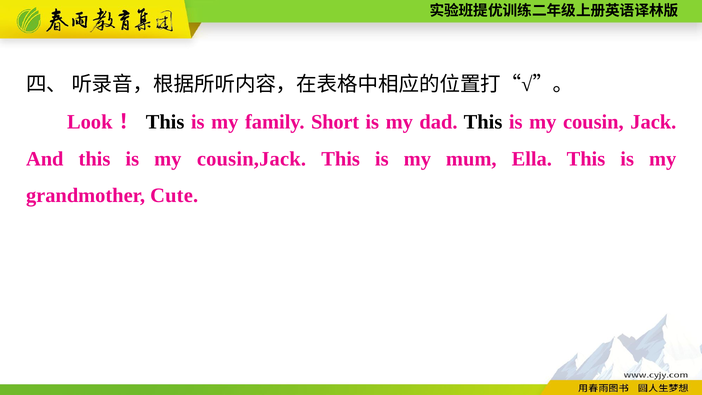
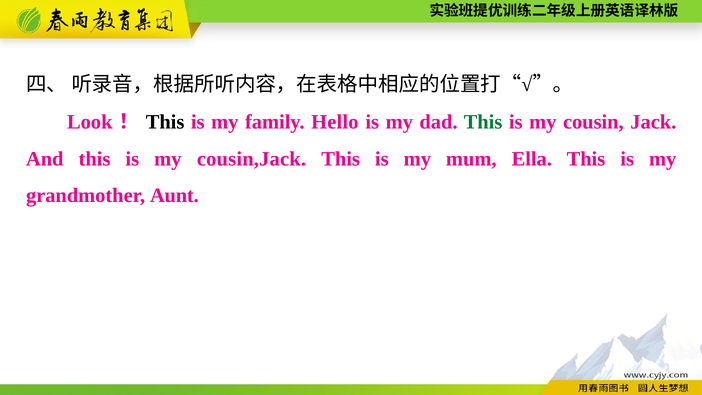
Short: Short -> Hello (335, 122)
This colour: black -> green (483, 122)
Cute: Cute -> Aunt (174, 196)
